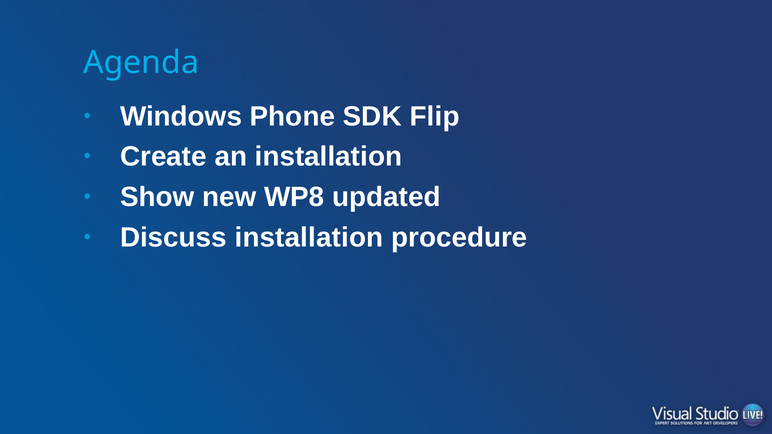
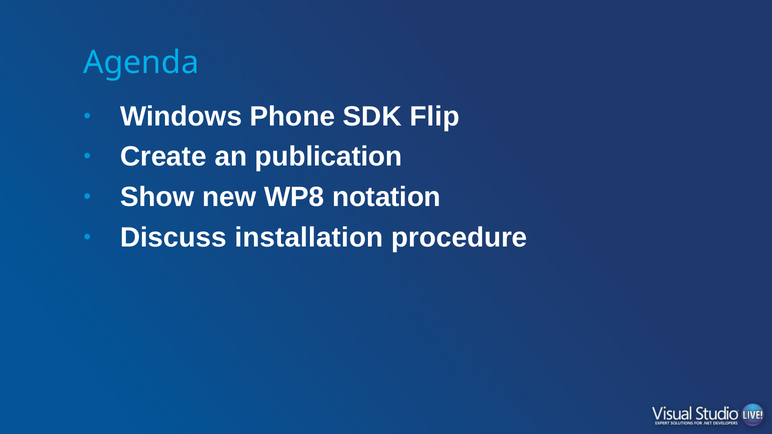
an installation: installation -> publication (329, 157)
updated: updated -> notation (387, 197)
